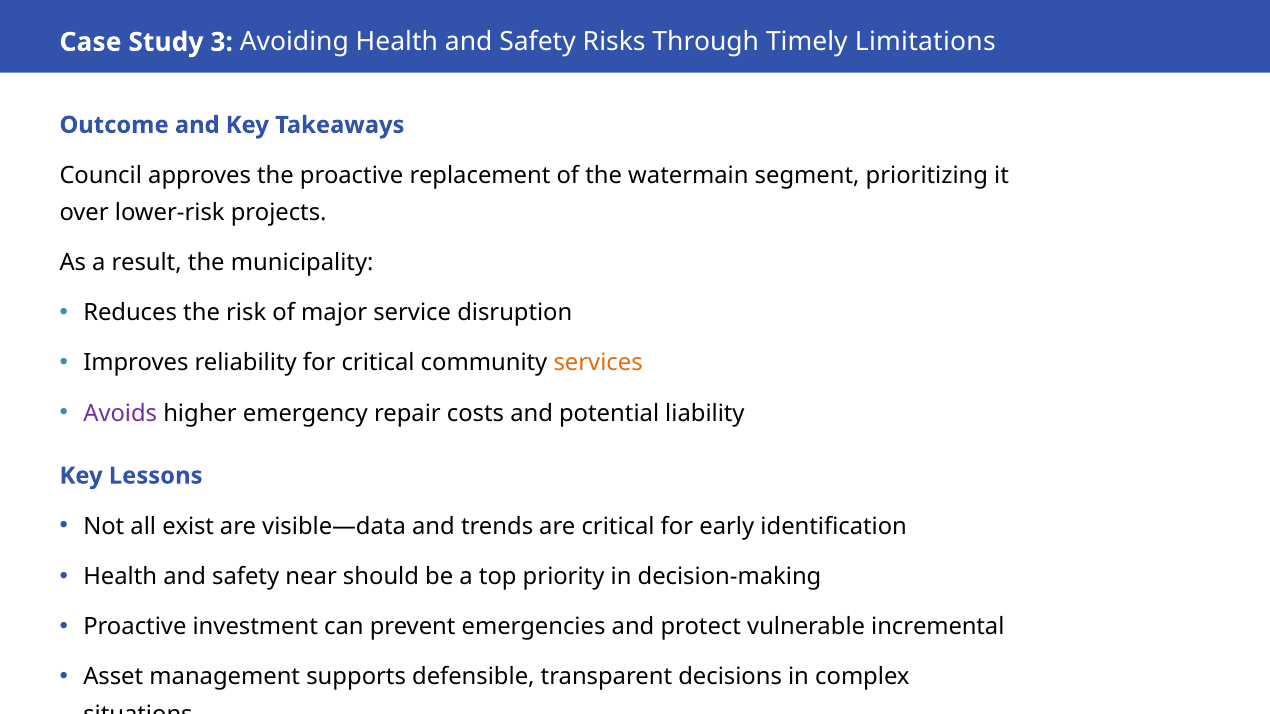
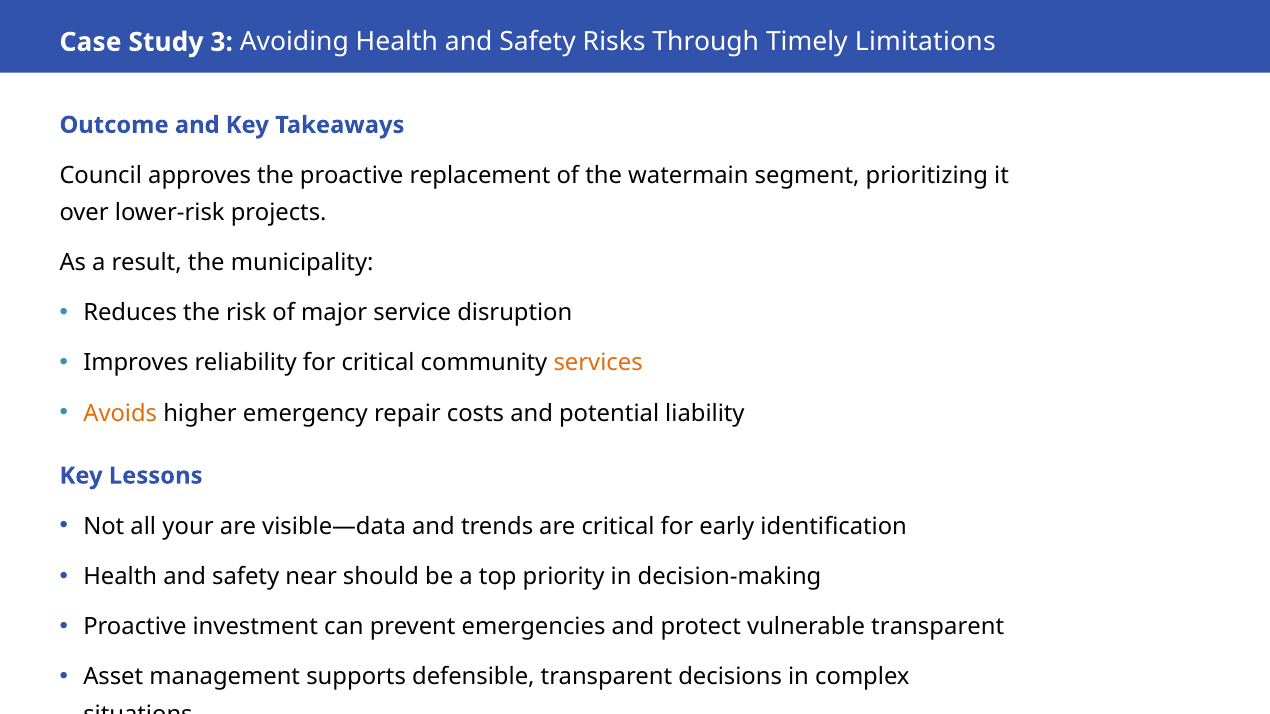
Avoids colour: purple -> orange (120, 414)
exist: exist -> your (188, 527)
vulnerable incremental: incremental -> transparent (938, 627)
